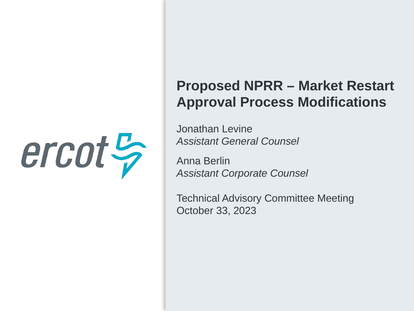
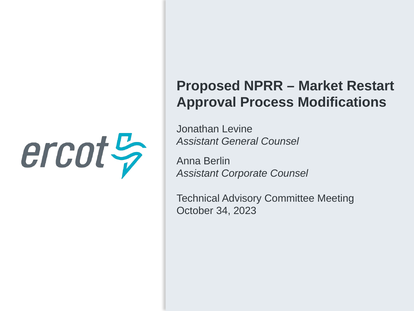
33: 33 -> 34 (223, 210)
